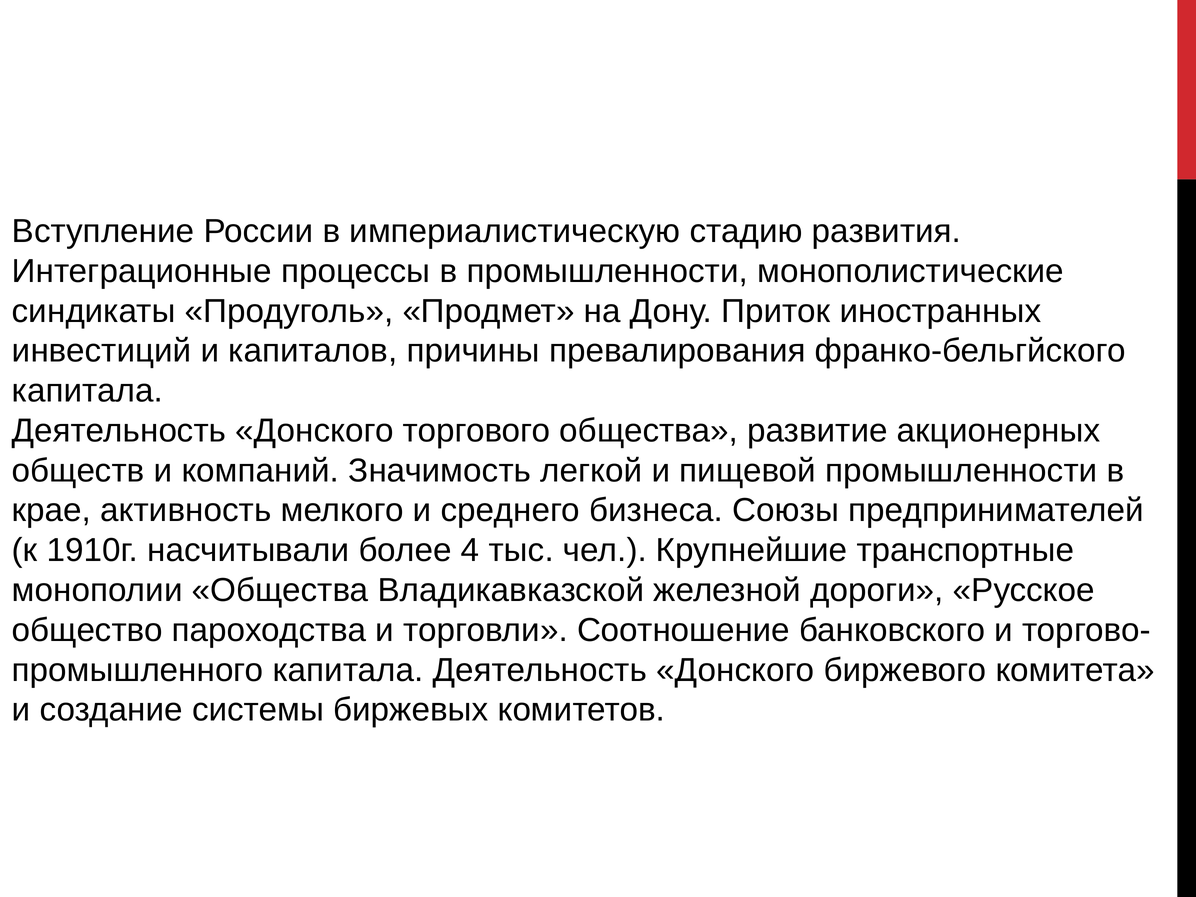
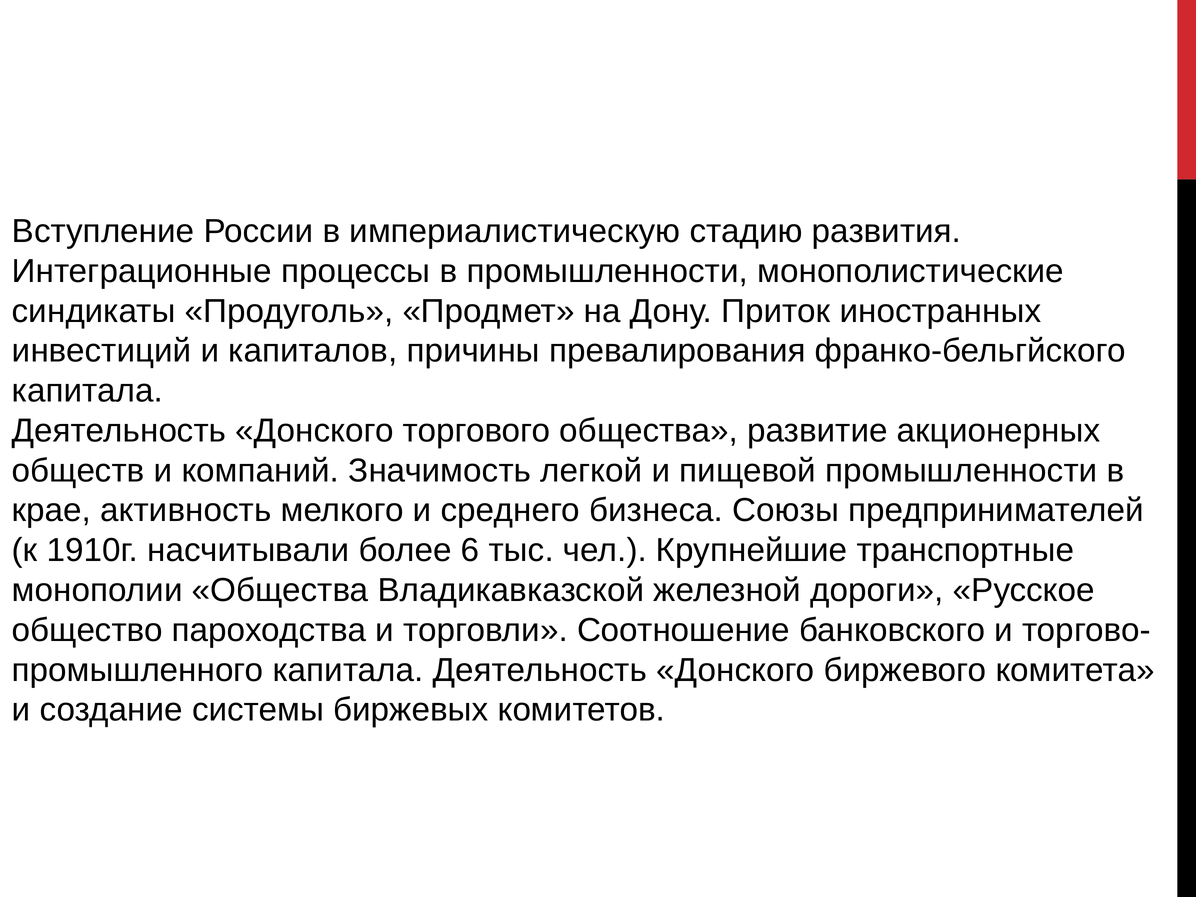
4: 4 -> 6 (470, 550)
